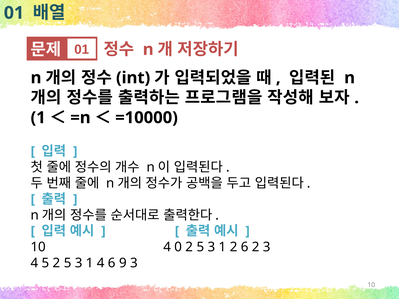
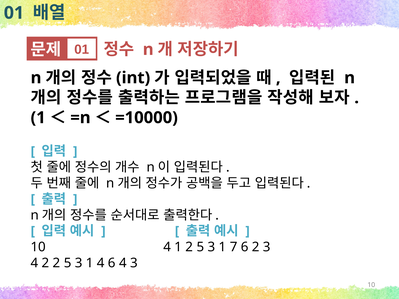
4 0: 0 -> 1 (178, 247)
1 2: 2 -> 7 (234, 247)
4 5: 5 -> 2 (45, 263)
6 9: 9 -> 4 (123, 263)
